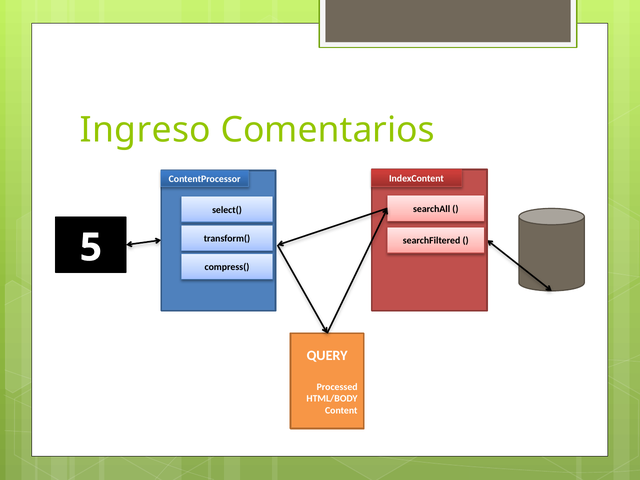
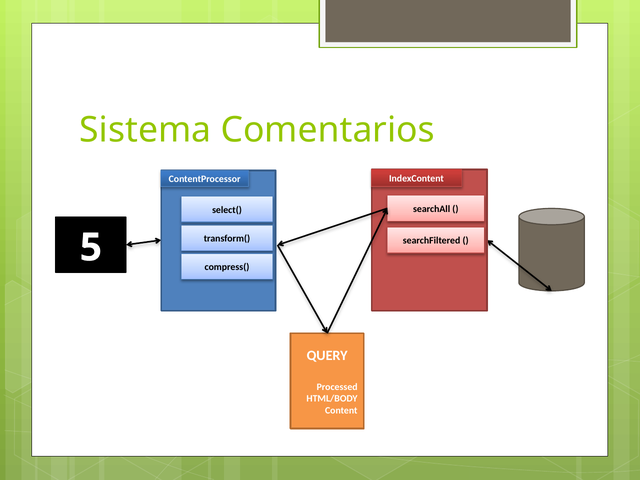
Ingreso: Ingreso -> Sistema (145, 130)
